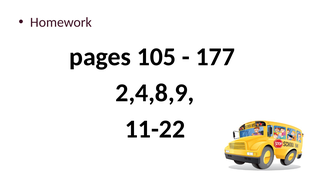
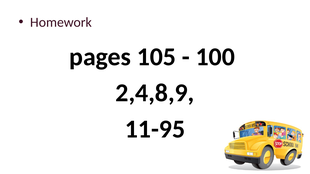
177: 177 -> 100 (215, 57)
11-22: 11-22 -> 11-95 (155, 129)
